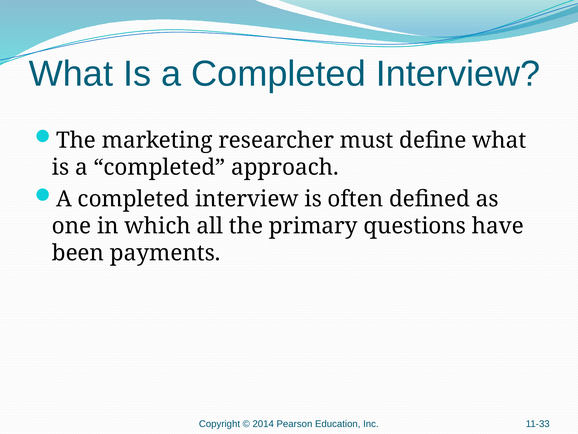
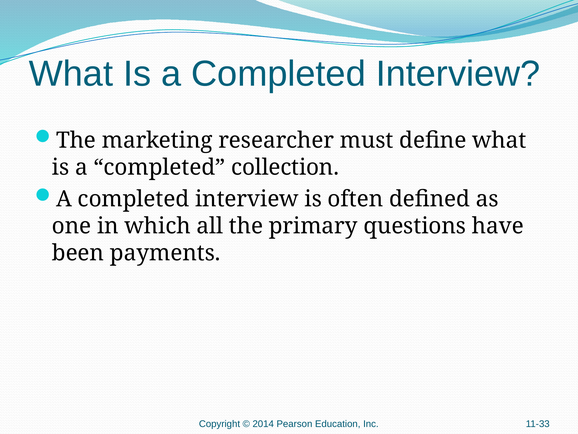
approach: approach -> collection (285, 167)
